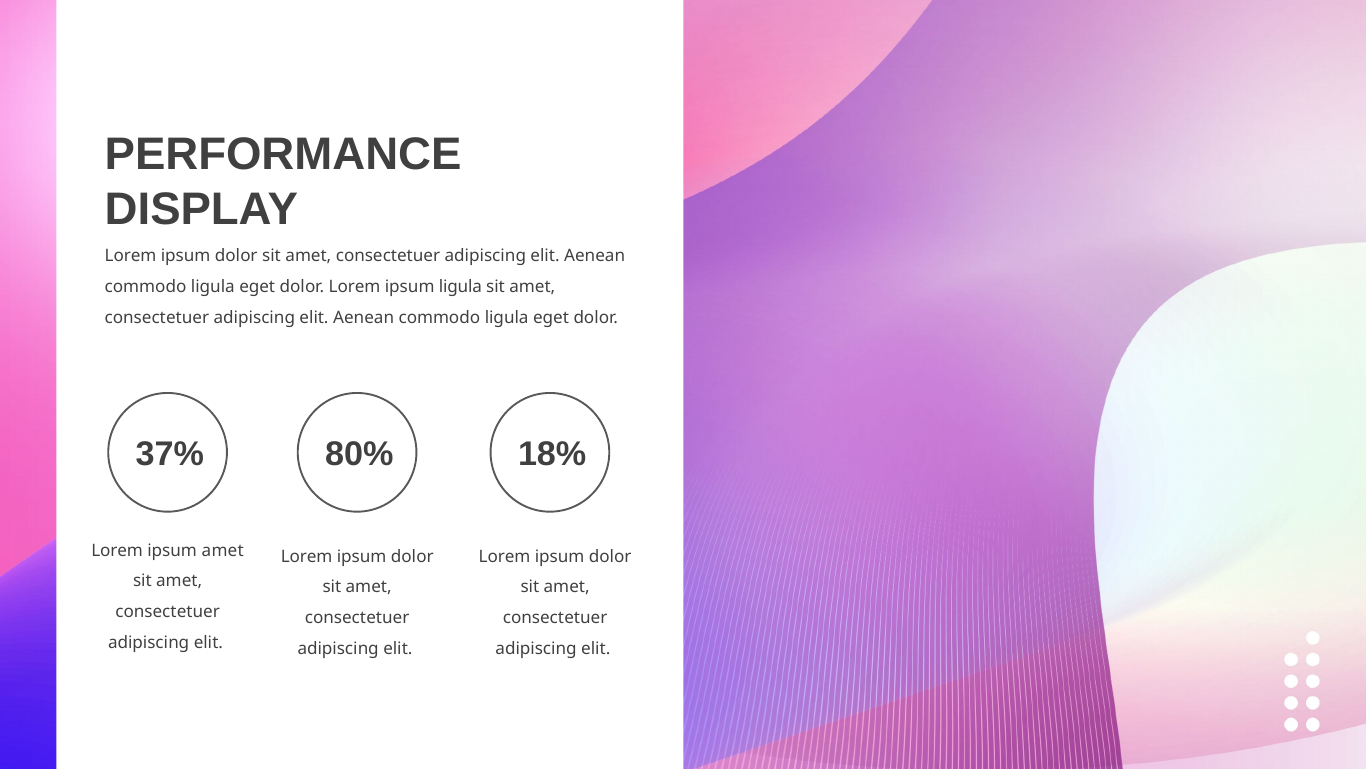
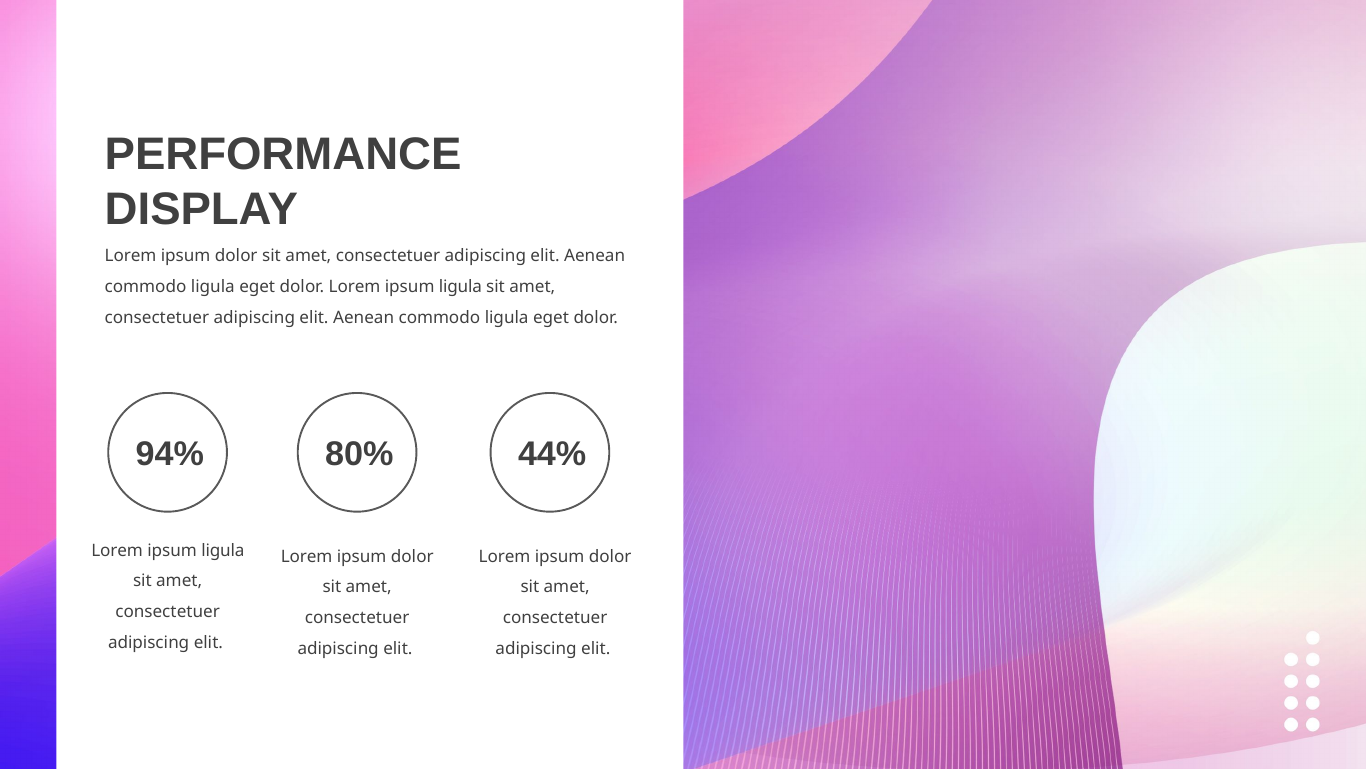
37%: 37% -> 94% (170, 454)
18%: 18% -> 44% (552, 454)
amet: amet -> ligula (223, 550)
